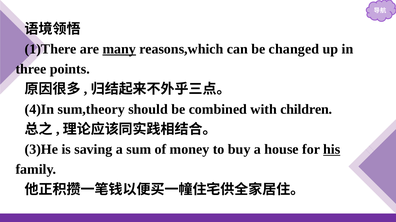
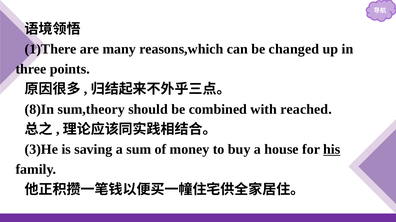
many underline: present -> none (119, 49)
4)In: 4)In -> 8)In (39, 110)
children: children -> reached (306, 110)
